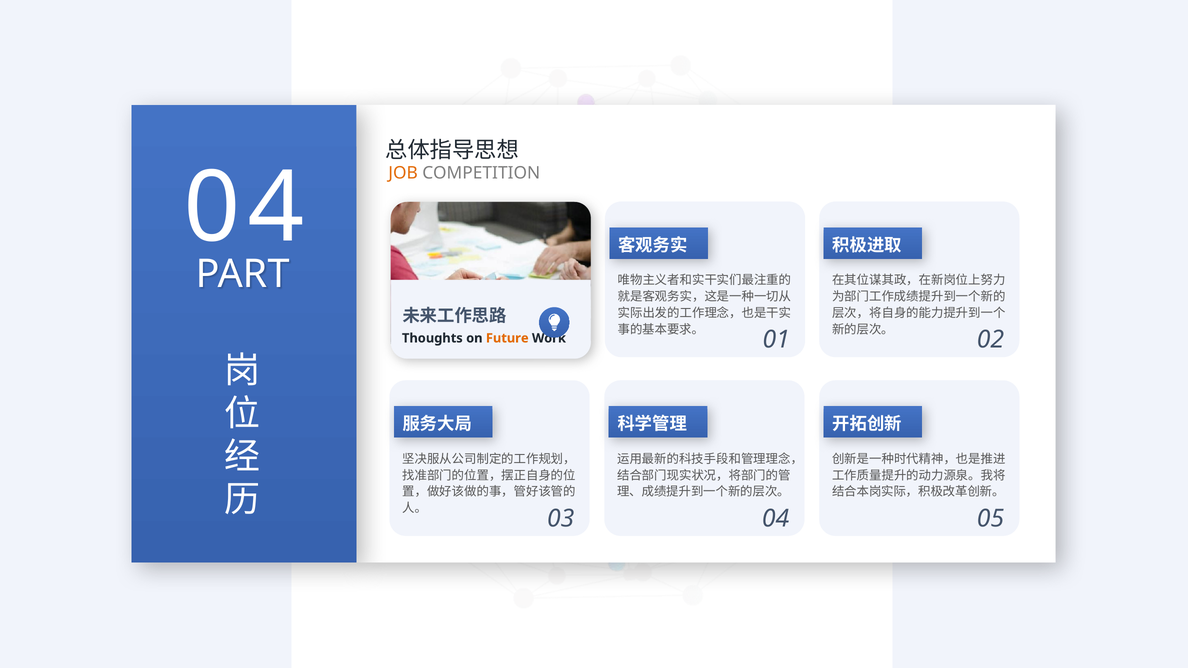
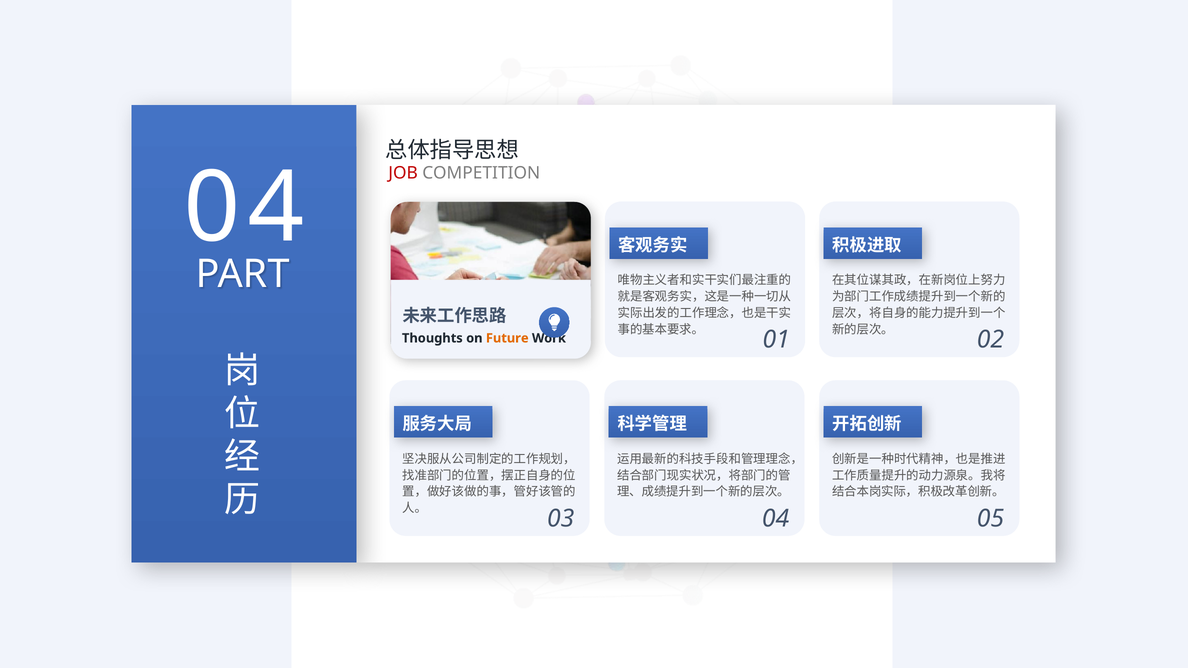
JOB colour: orange -> red (403, 173)
